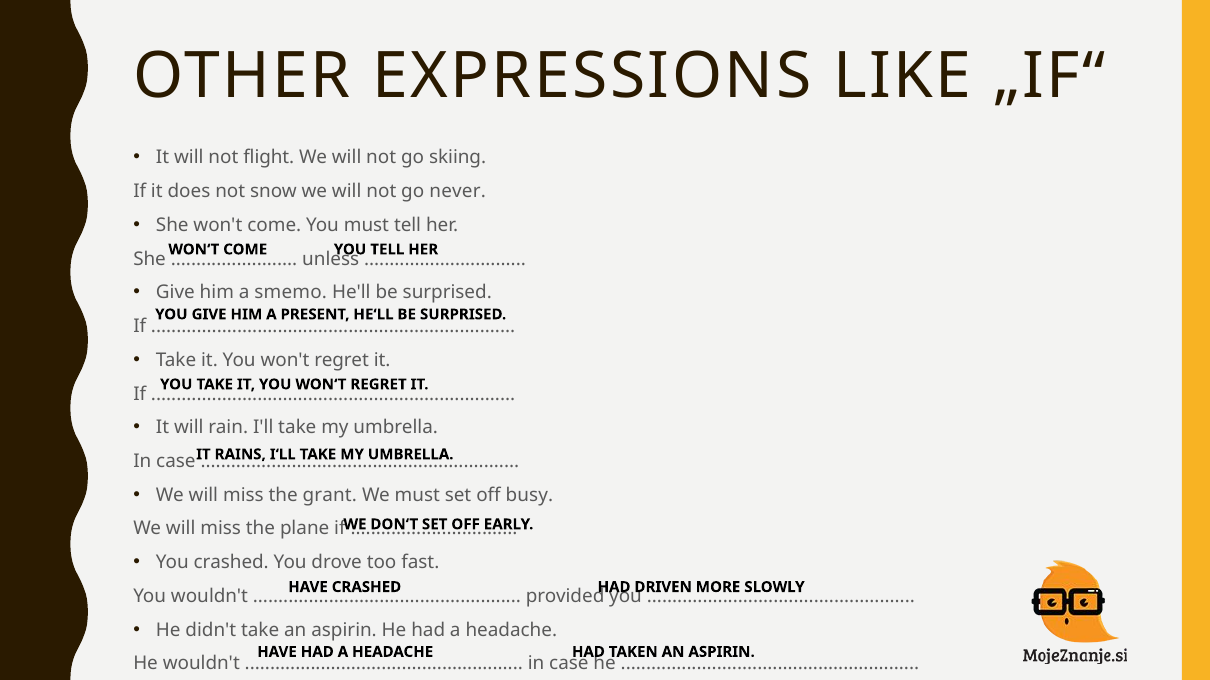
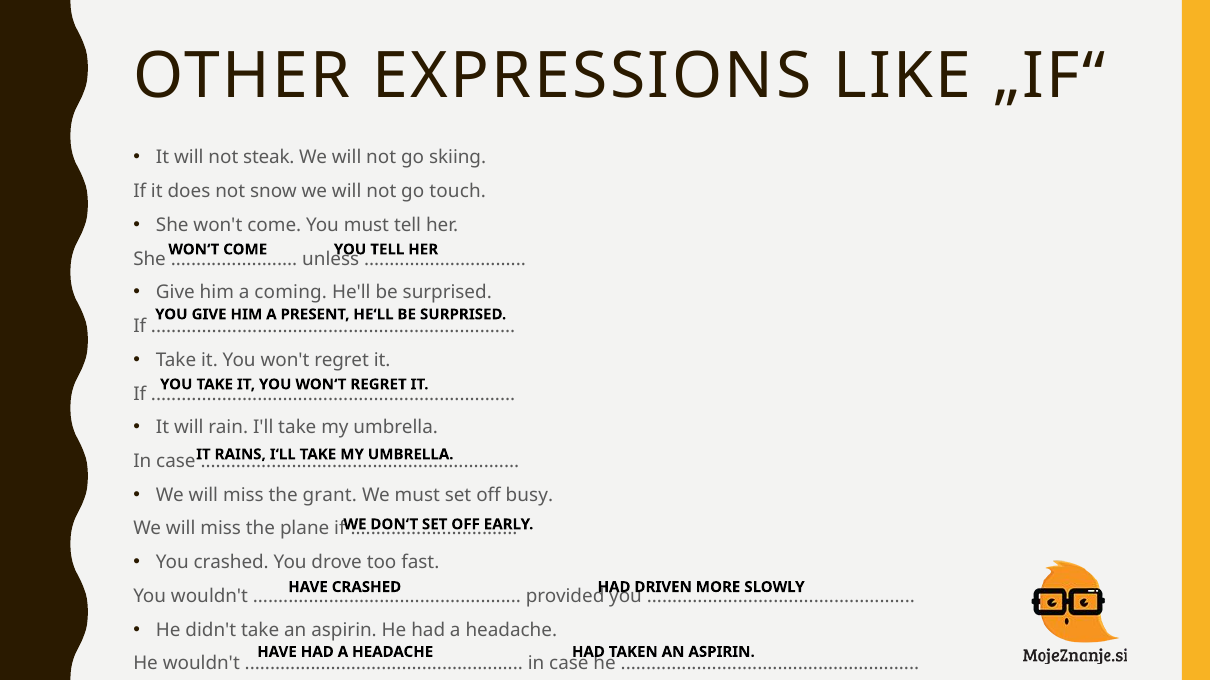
flight: flight -> steak (269, 158)
never: never -> touch (458, 192)
smemo: smemo -> coming (291, 293)
